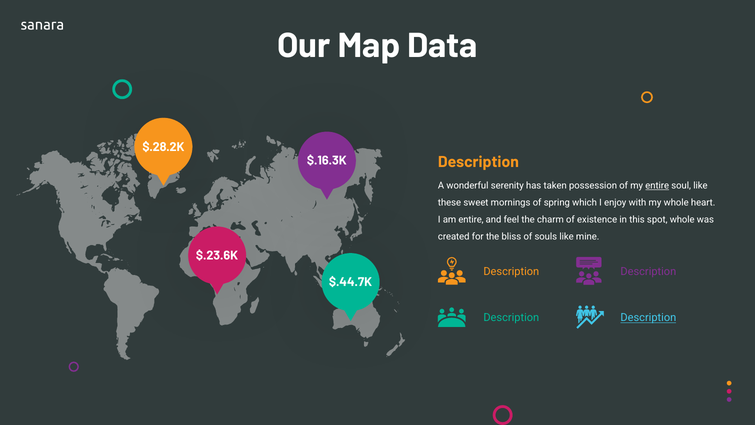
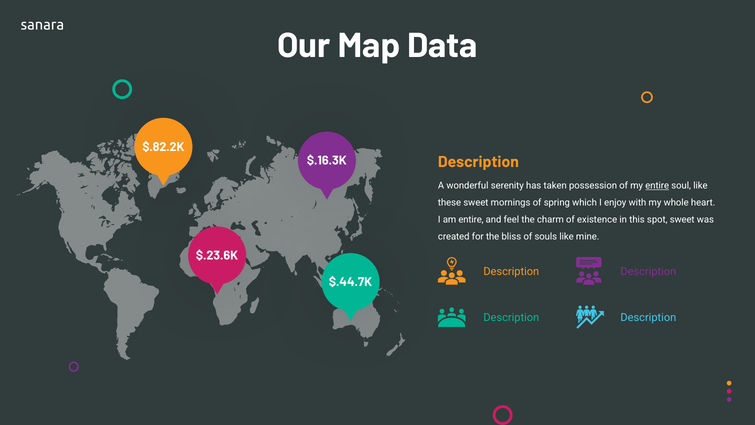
$.28.2K: $.28.2K -> $.82.2K (163, 147)
spot whole: whole -> sweet (682, 219)
Description underline: present -> none (648, 318)
